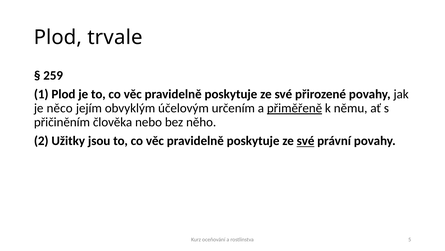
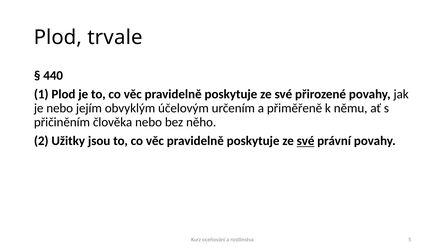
259: 259 -> 440 (53, 75)
je něco: něco -> nebo (60, 108)
přiměřeně underline: present -> none (295, 108)
